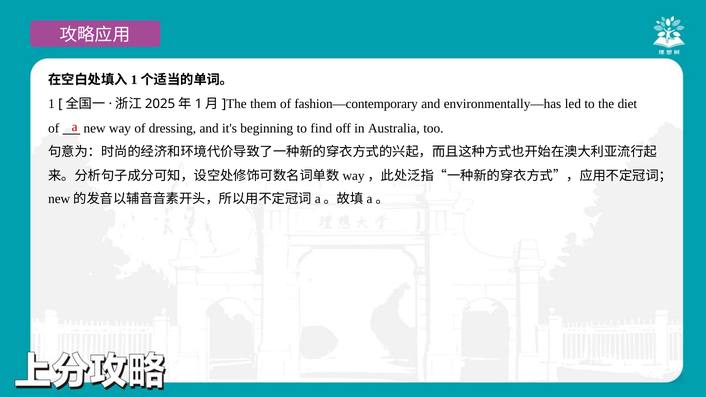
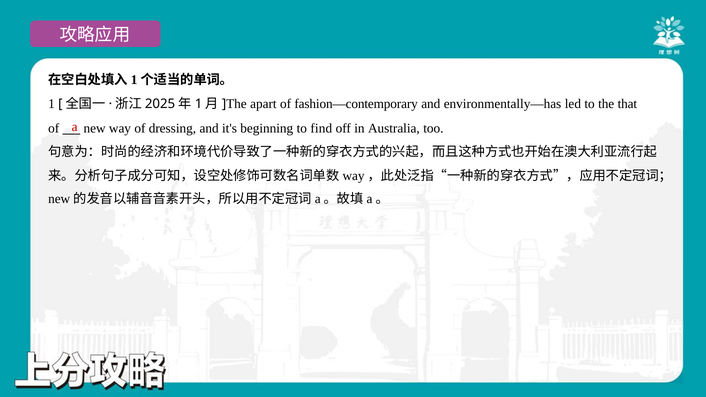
them: them -> apart (263, 104)
diet: diet -> that (627, 104)
